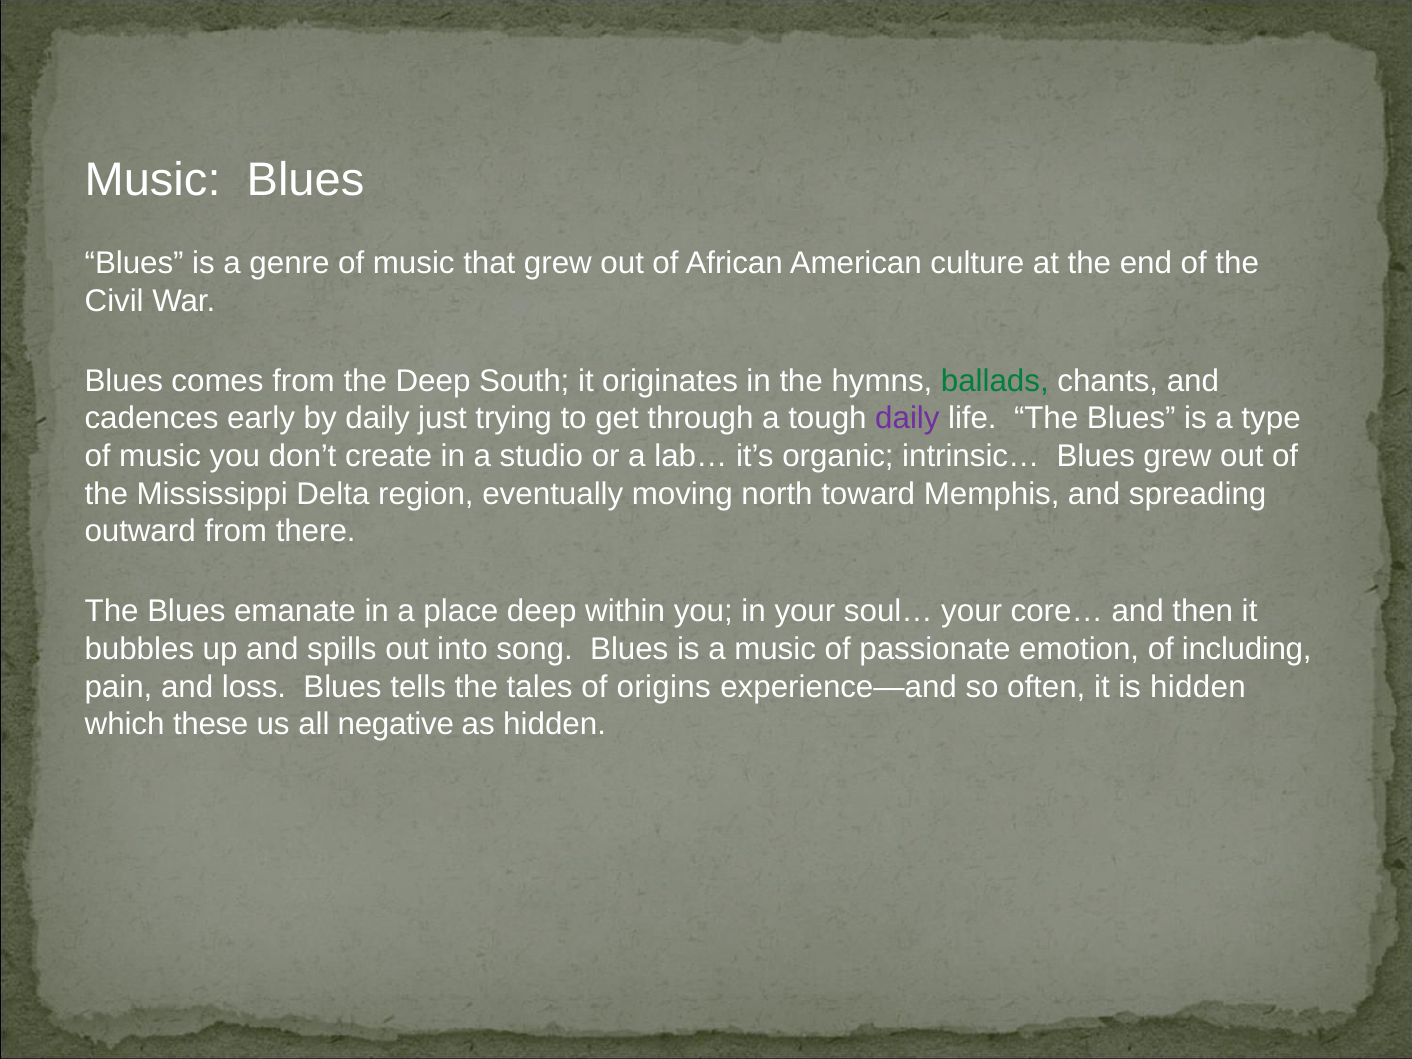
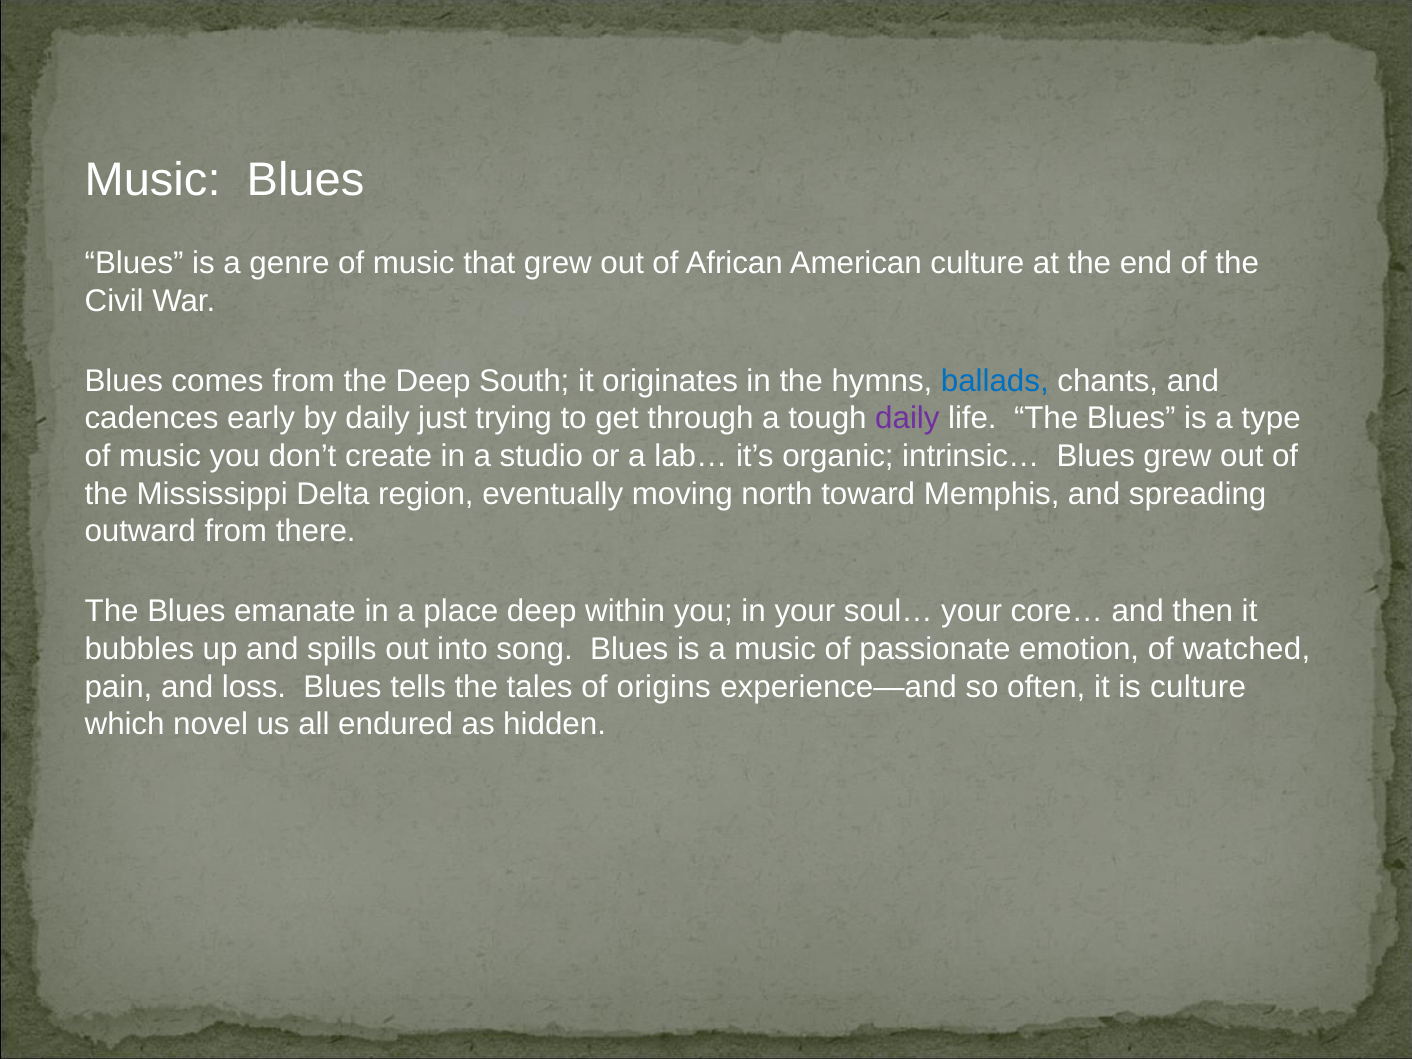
ballads colour: green -> blue (995, 381)
including: including -> watched (1246, 649)
is hidden: hidden -> culture (1198, 687)
these: these -> novel (211, 724)
negative: negative -> endured (396, 724)
